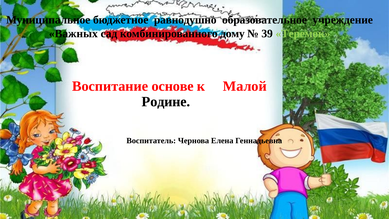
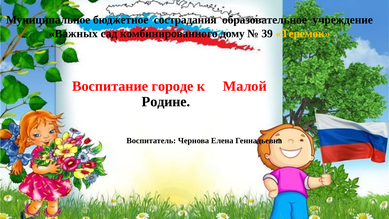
равнодушно: равнодушно -> сострадания (185, 20)
Теремок colour: light green -> yellow (303, 34)
основе: основе -> городе (173, 86)
